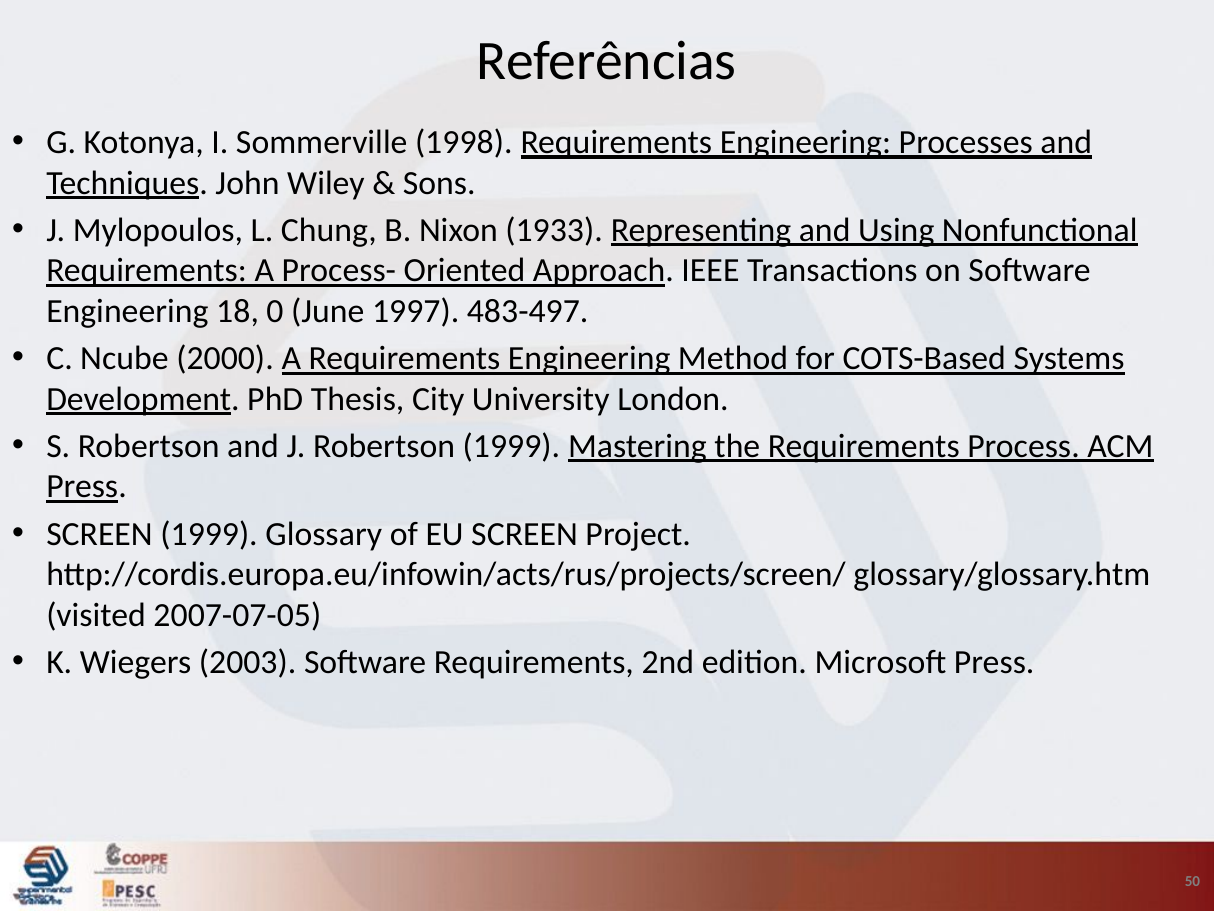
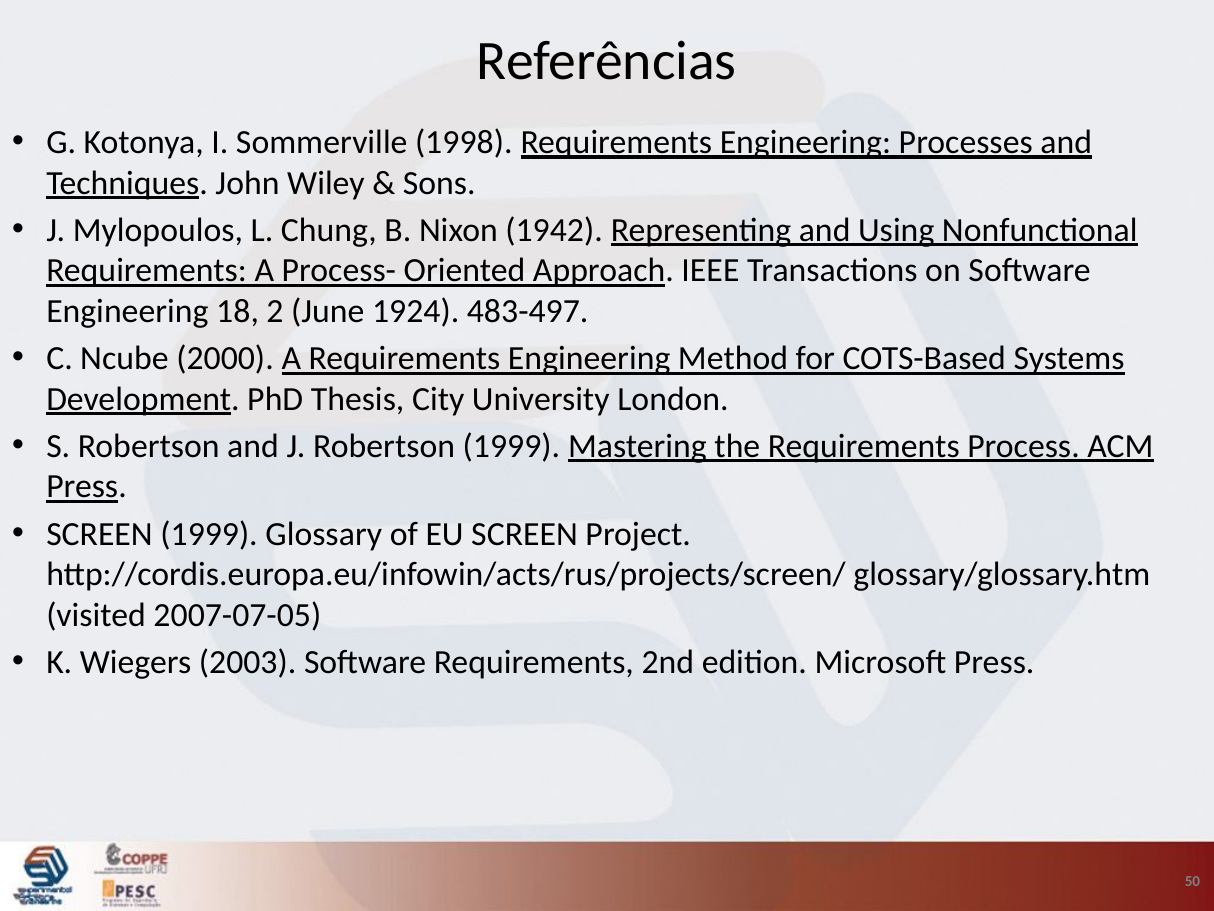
1933: 1933 -> 1942 (554, 230)
0: 0 -> 2 (275, 311)
1997: 1997 -> 1924 (416, 311)
